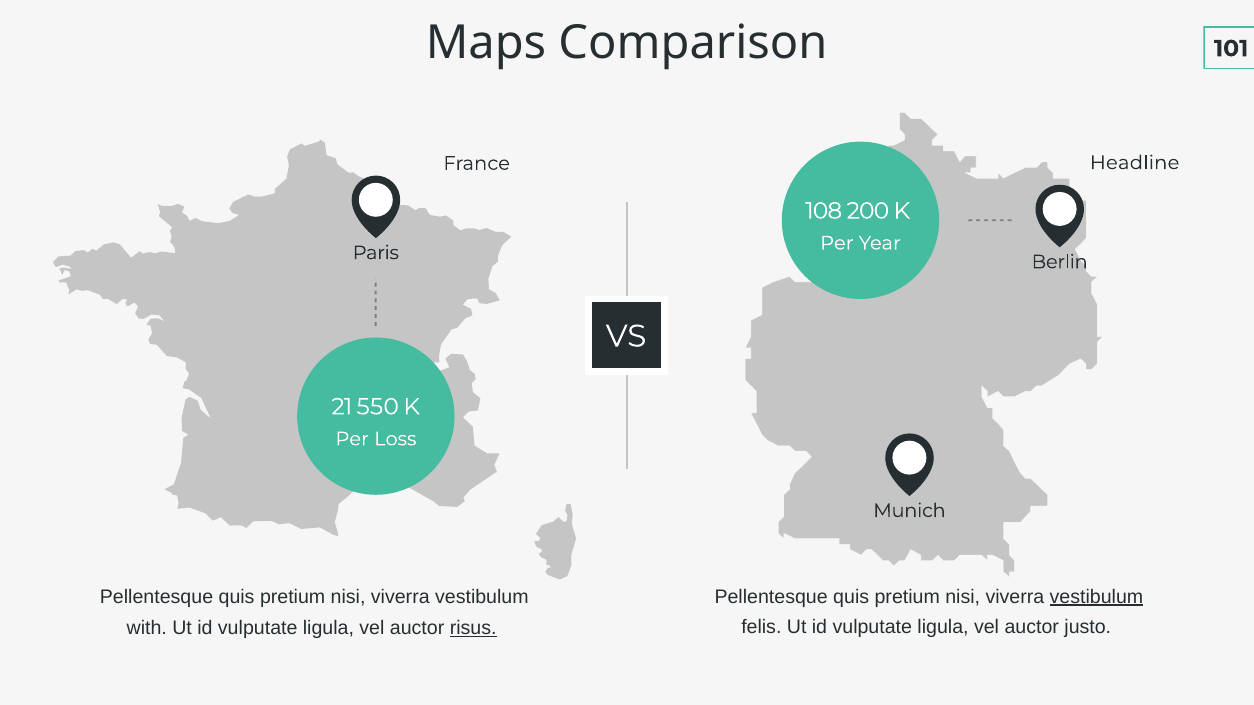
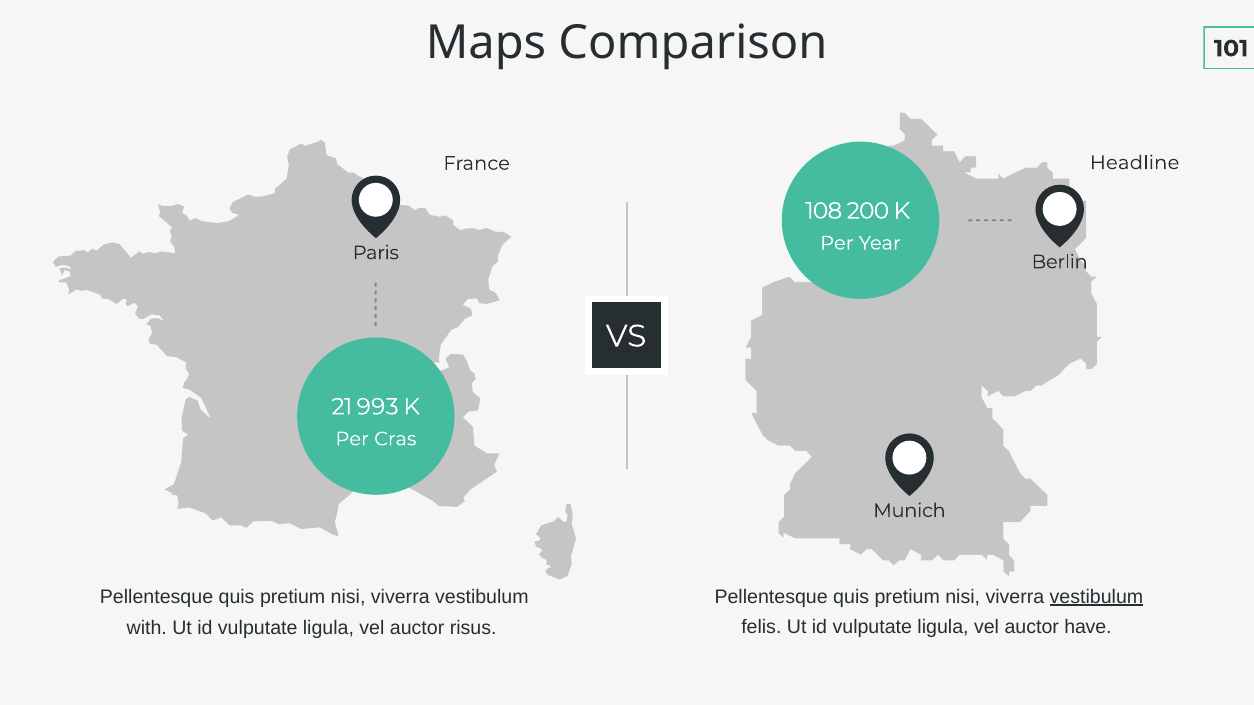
550: 550 -> 993 (378, 407)
Loss: Loss -> Cras (395, 439)
justo: justo -> have (1088, 628)
risus underline: present -> none (473, 628)
